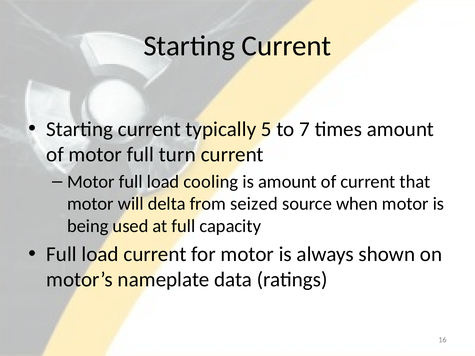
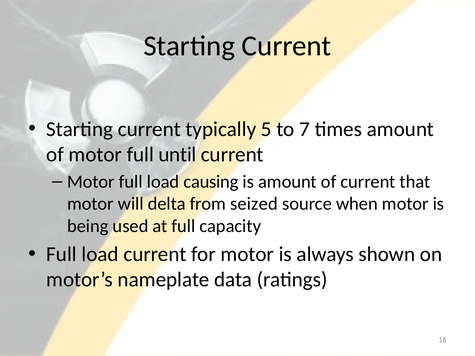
turn: turn -> until (177, 155)
cooling: cooling -> causing (211, 182)
